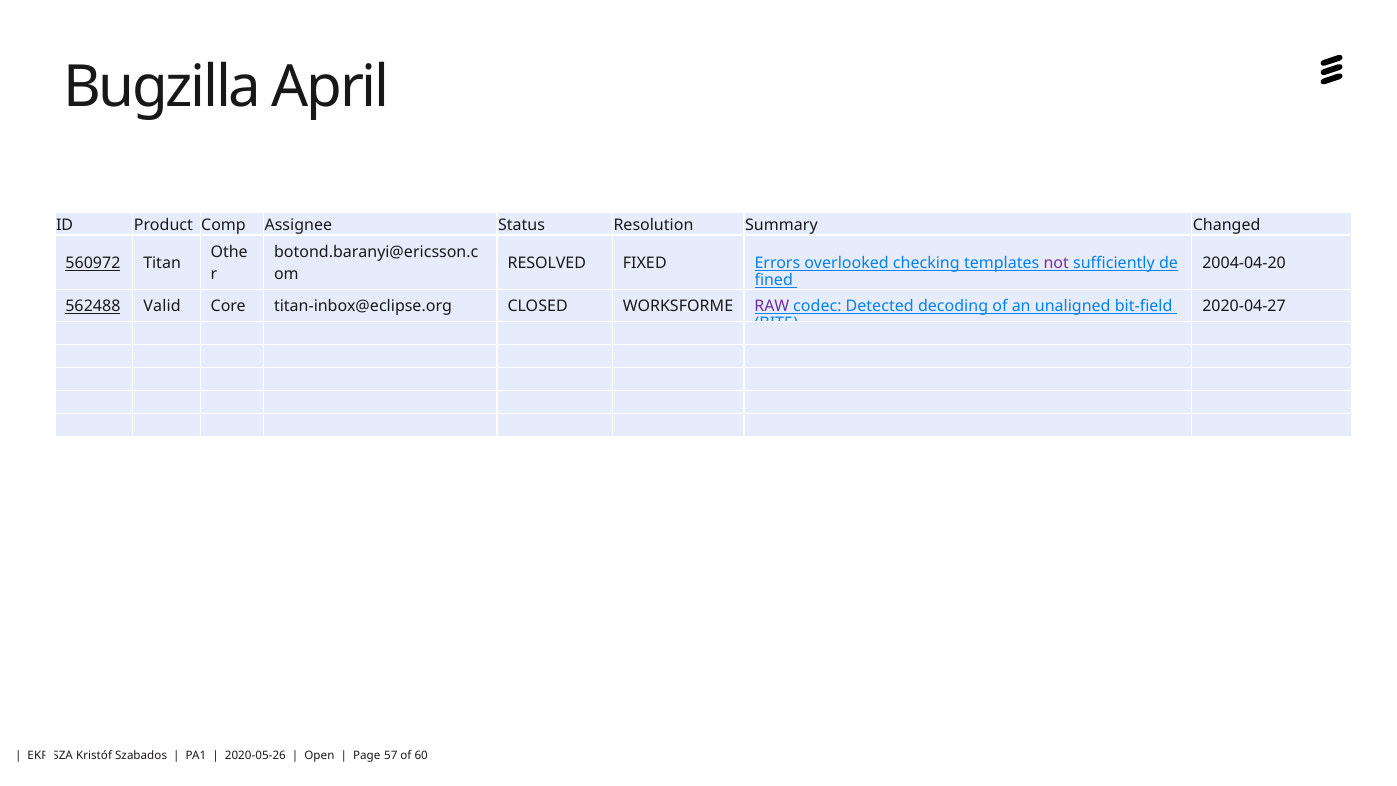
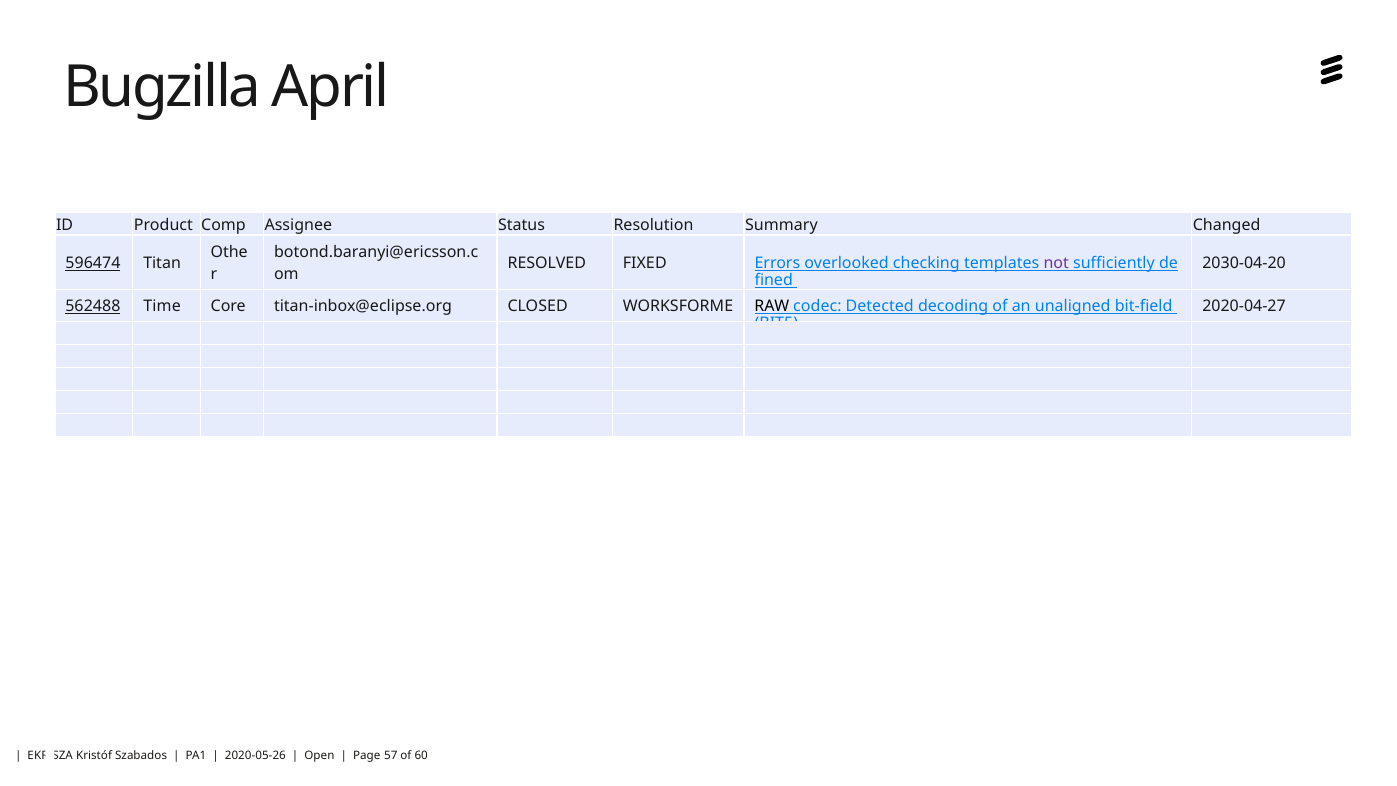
560972: 560972 -> 596474 (93, 263)
2004-04-20: 2004-04-20 -> 2030-04-20 (1244, 263)
Valid: Valid -> Time (162, 306)
RAW colour: purple -> black (772, 306)
